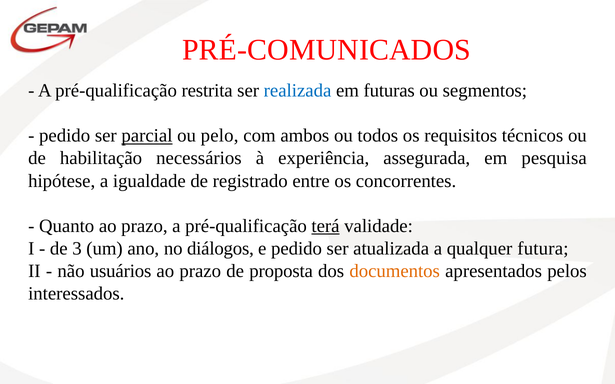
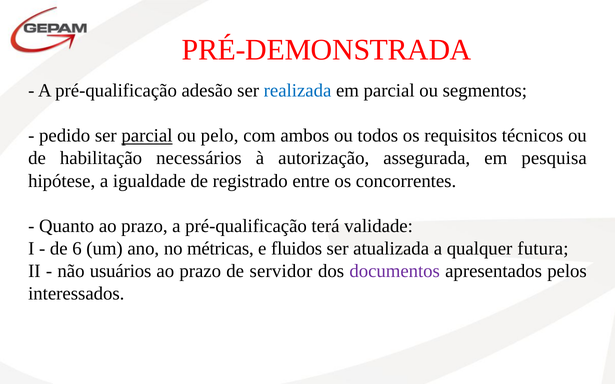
PRÉ-COMUNICADOS: PRÉ-COMUNICADOS -> PRÉ-DEMONSTRADA (327, 50)
restrita: restrita -> adesão (207, 91)
em futuras: futuras -> parcial (389, 91)
experiência: experiência -> autorização (324, 158)
terá underline: present -> none (326, 226)
3: 3 -> 6 (77, 249)
diálogos: diálogos -> métricas (220, 249)
e pedido: pedido -> fluidos (297, 249)
proposta: proposta -> servidor (281, 271)
documentos colour: orange -> purple (395, 271)
